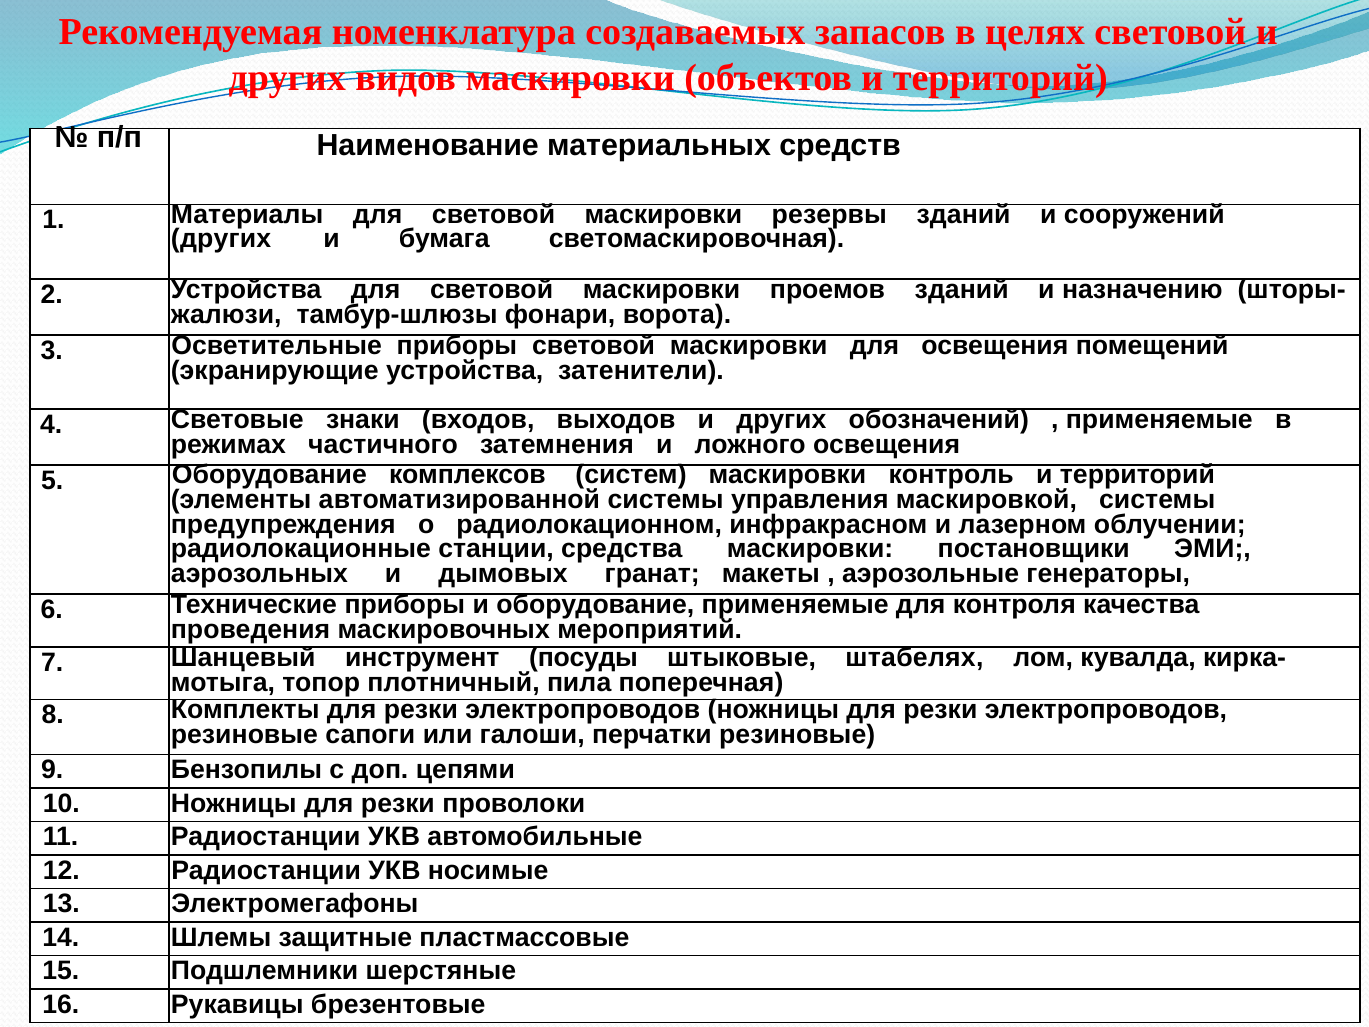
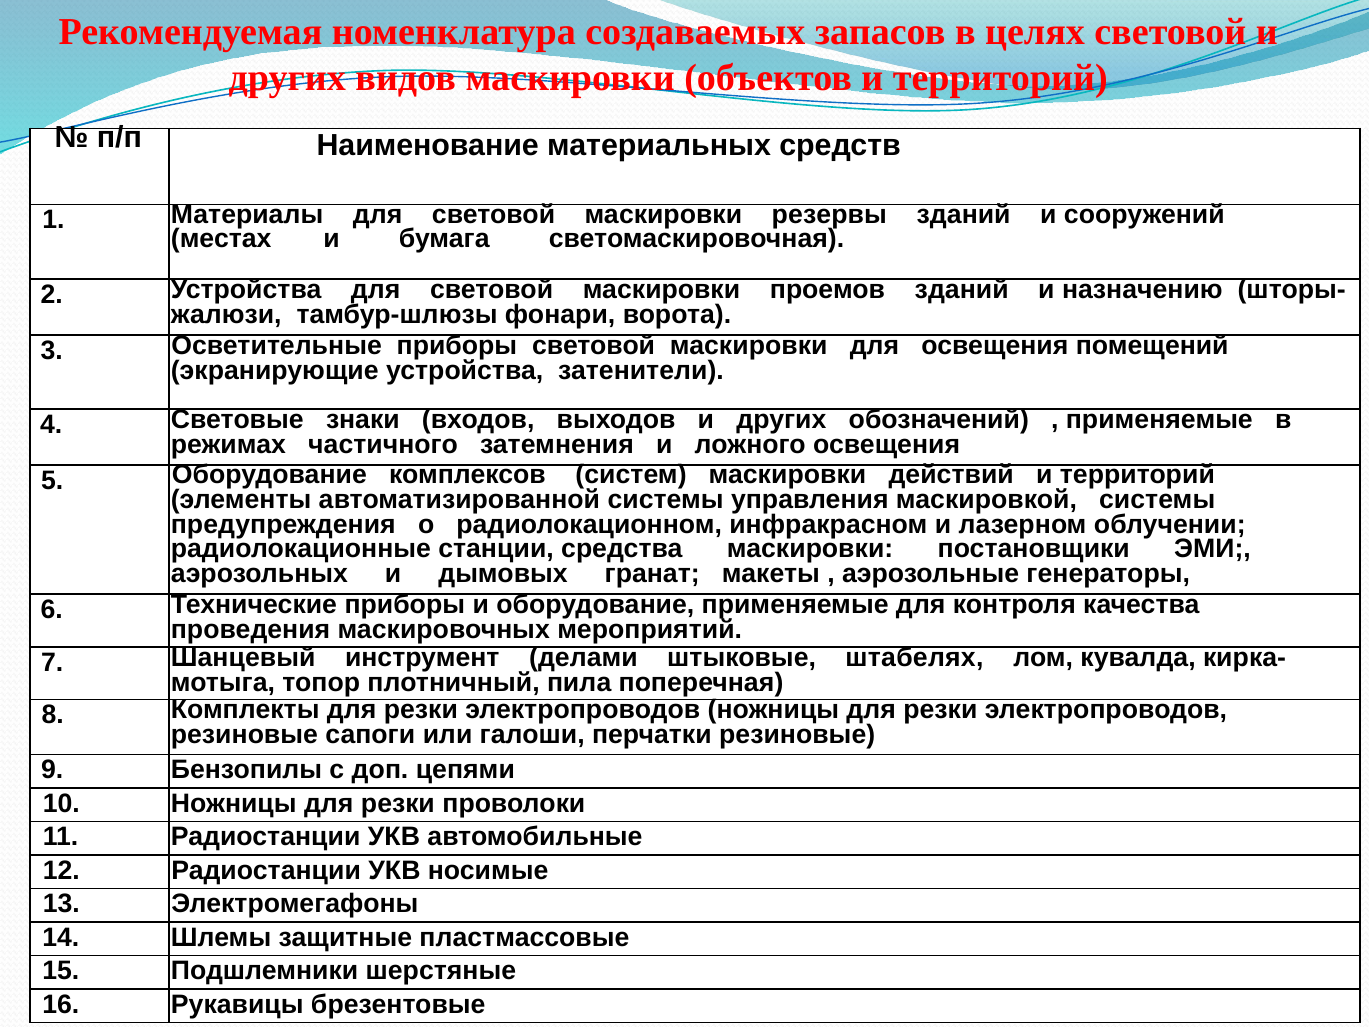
других: других -> местах (221, 239)
контроль: контроль -> действий (951, 475)
посуды: посуды -> делами (583, 657)
